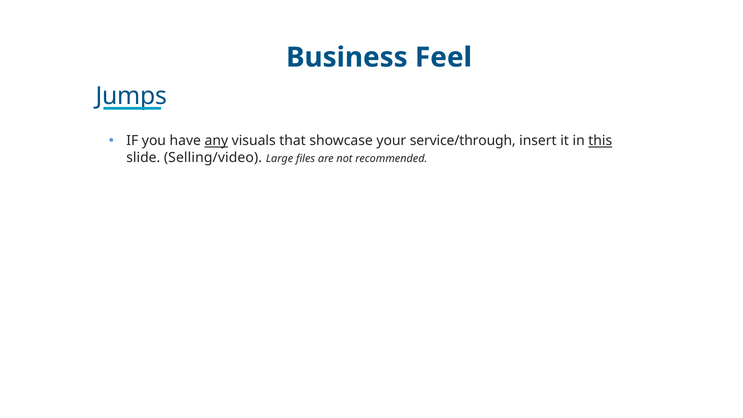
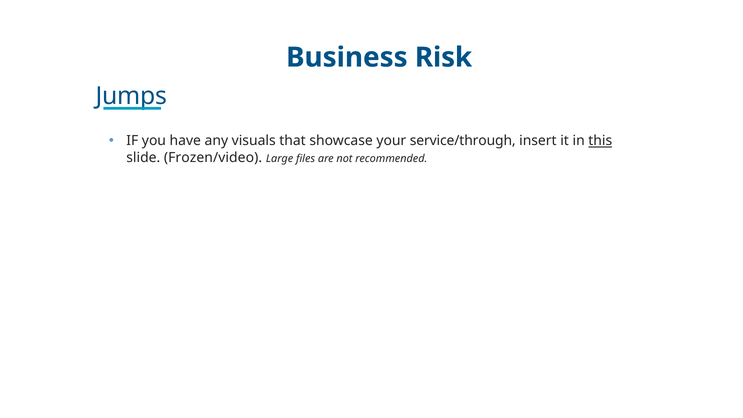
Feel: Feel -> Risk (444, 57)
any underline: present -> none (216, 141)
Selling/video: Selling/video -> Frozen/video (213, 158)
